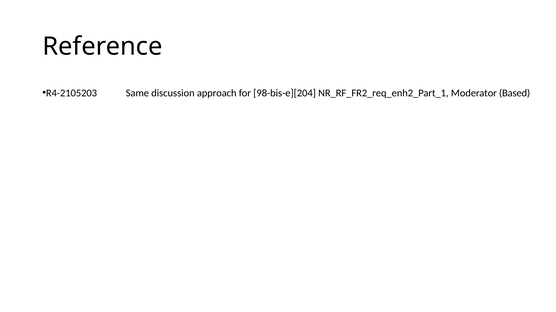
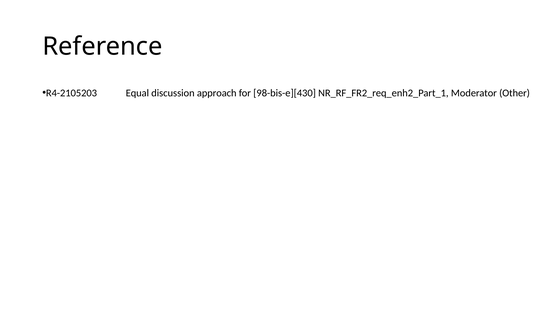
Same: Same -> Equal (137, 93)
98-bis-e][204: 98-bis-e][204 -> 98-bis-e][430 (285, 93)
Based: Based -> Other (515, 93)
